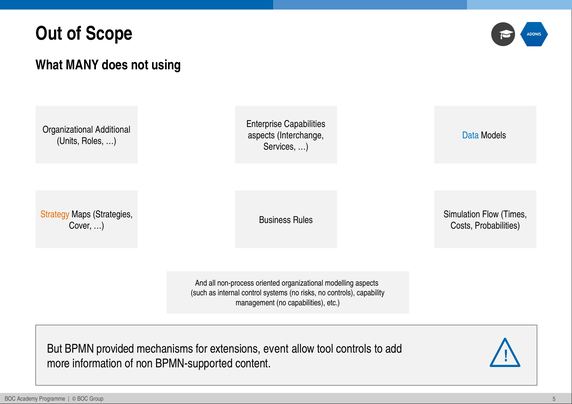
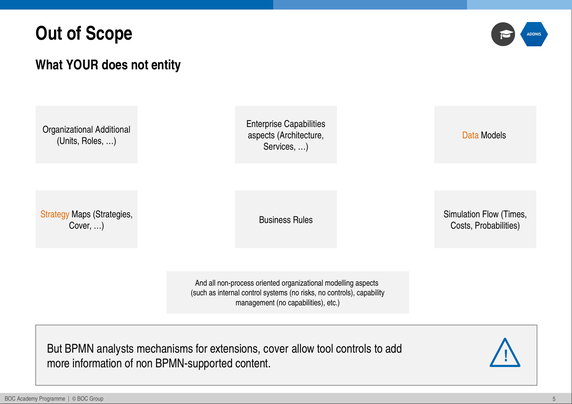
MANY: MANY -> YOUR (82, 65)
using: using -> entity (166, 65)
Interchange: Interchange -> Architecture (300, 135)
Data colour: blue -> orange (471, 135)
provided: provided -> analysts (115, 349)
extensions event: event -> cover (276, 349)
